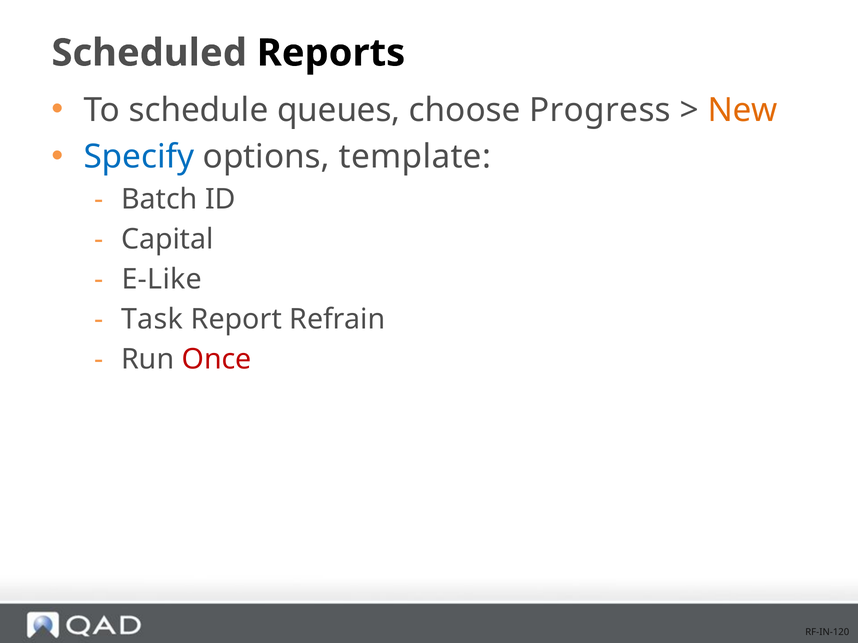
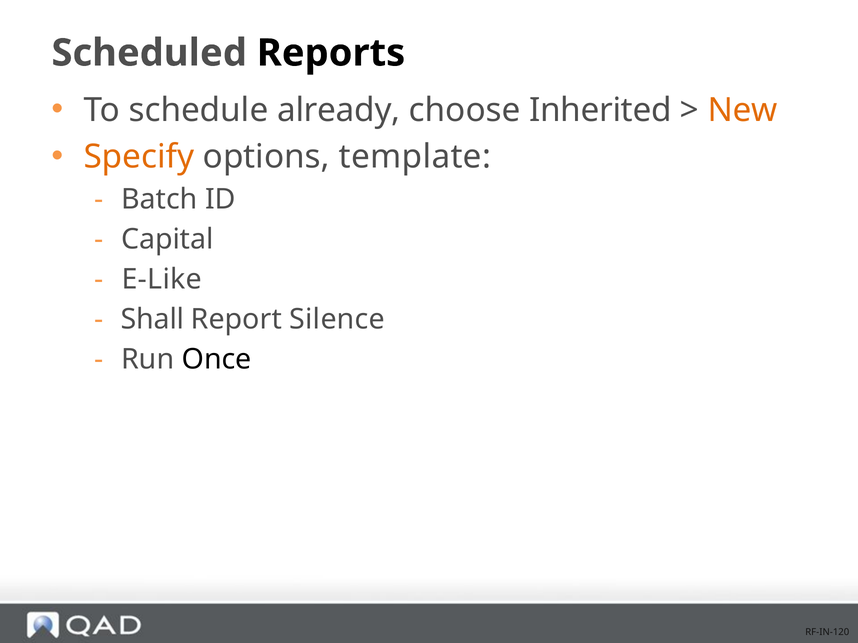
queues: queues -> already (339, 110)
Progress: Progress -> Inherited (600, 110)
Specify colour: blue -> orange (139, 157)
Task: Task -> Shall (152, 320)
Refrain: Refrain -> Silence (337, 320)
Once colour: red -> black (217, 360)
